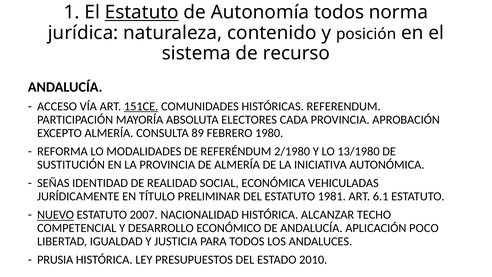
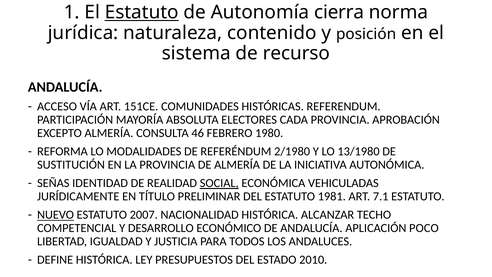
Autonomía todos: todos -> cierra (339, 12)
151CE underline: present -> none (141, 106)
89: 89 -> 46 (198, 133)
SOCIAL underline: none -> present (219, 183)
6.1: 6.1 -> 7.1 (381, 196)
PRUSIA: PRUSIA -> DEFINE (55, 260)
